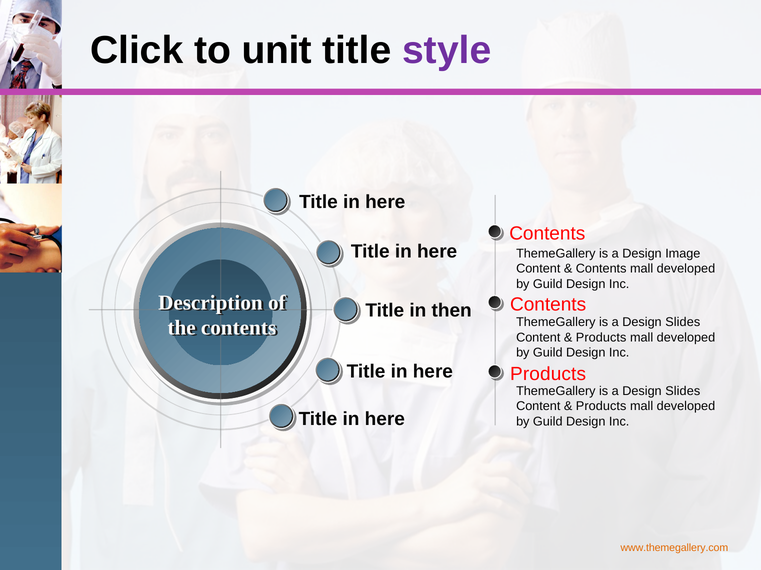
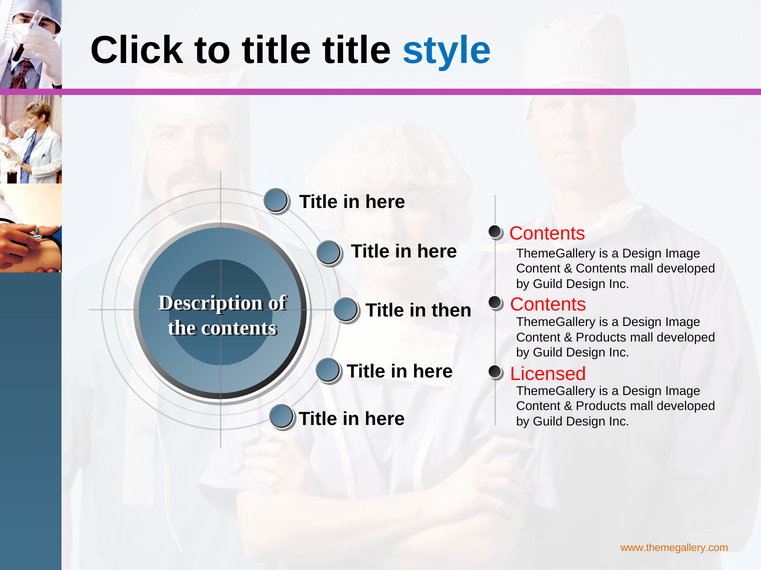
to unit: unit -> title (277, 50)
style colour: purple -> blue (447, 50)
Slides: Slides -> Image (683, 323)
Products: Products -> Licensed (548, 375)
Slides: Slides -> Image (683, 392)
